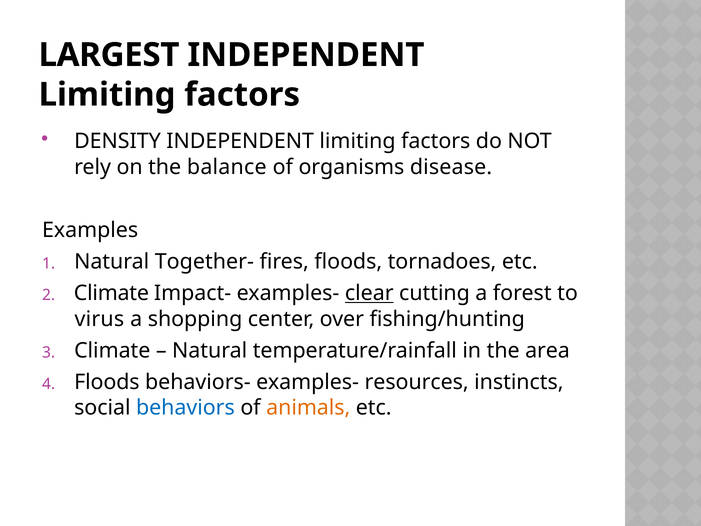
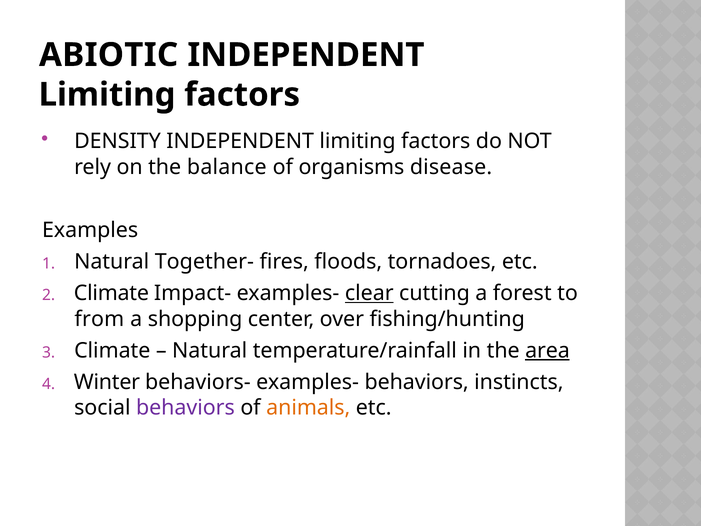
LARGEST: LARGEST -> ABIOTIC (109, 55)
virus: virus -> from (99, 319)
area underline: none -> present (547, 350)
Floods: Floods -> Winter (107, 382)
examples- resources: resources -> behaviors (417, 382)
behaviors colour: blue -> purple (185, 408)
